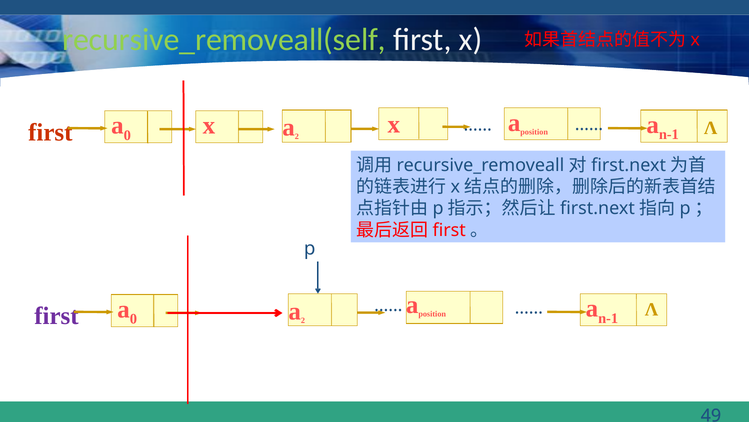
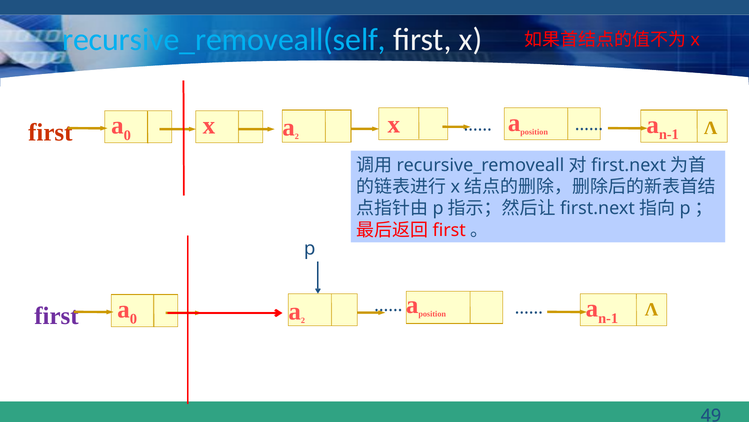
recursive_removeall(self colour: light green -> light blue (224, 40)
